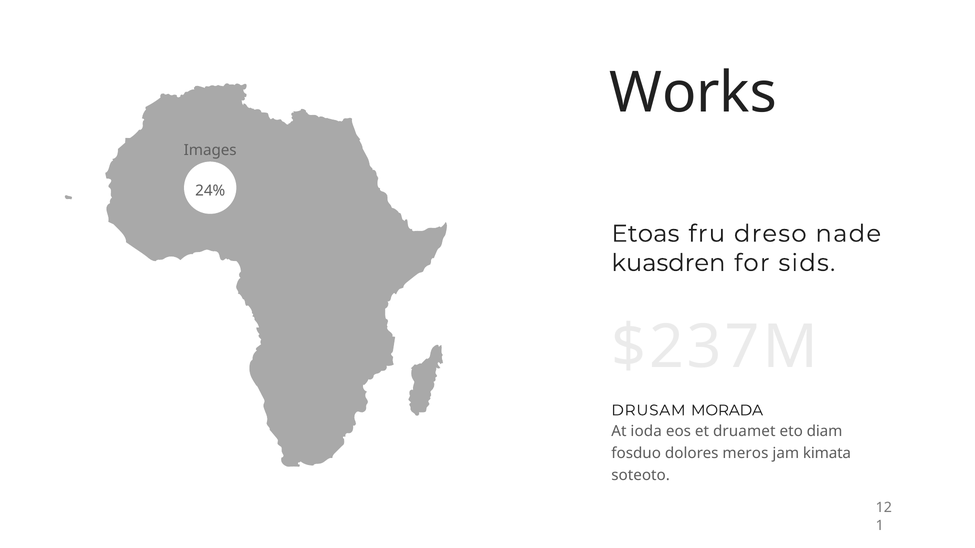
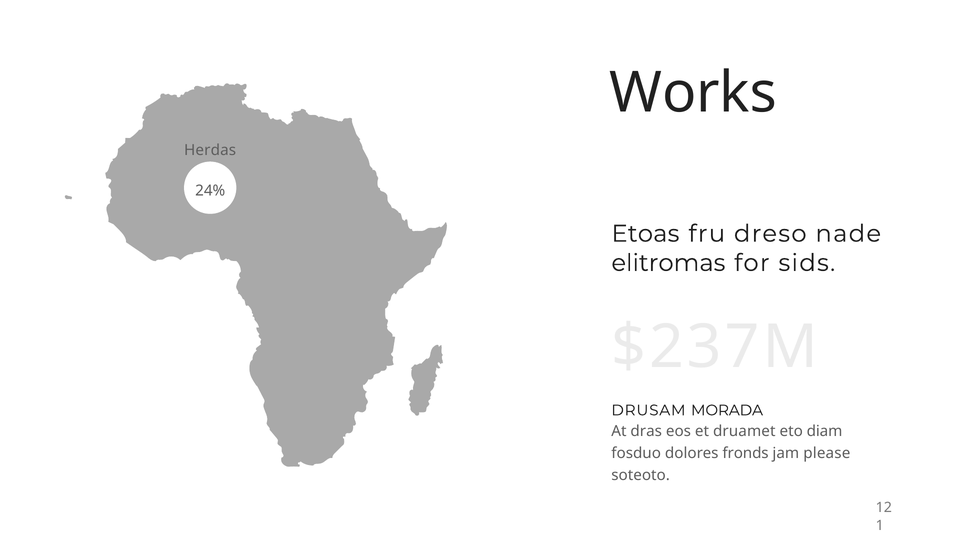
Images: Images -> Herdas (210, 150)
kuasdren: kuasdren -> elitromas (668, 263)
ioda: ioda -> dras (646, 432)
meros: meros -> fronds (746, 454)
kimata: kimata -> please (827, 454)
